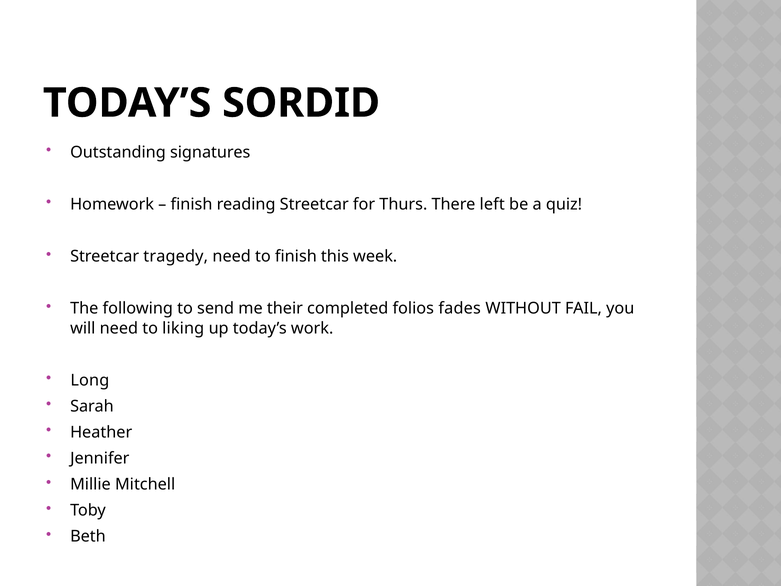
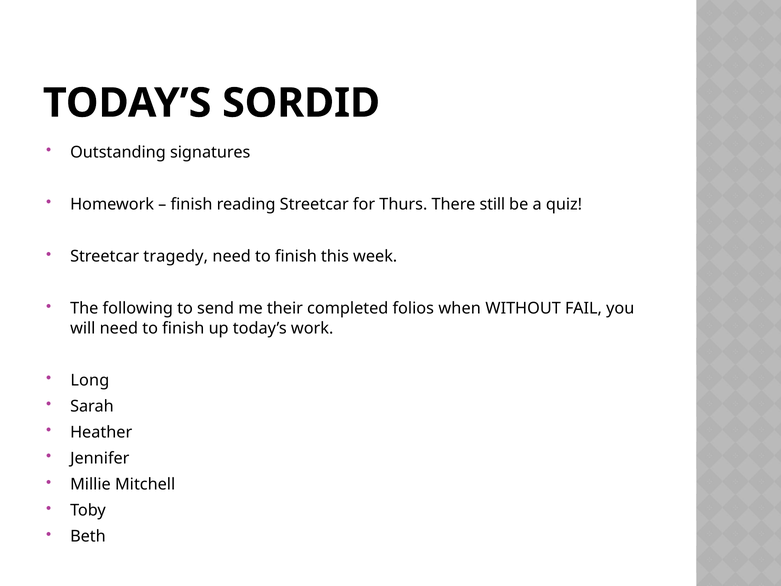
left: left -> still (492, 204)
fades: fades -> when (460, 308)
will need to liking: liking -> finish (183, 328)
